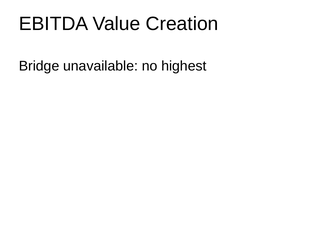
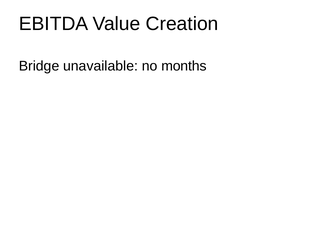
highest: highest -> months (184, 66)
